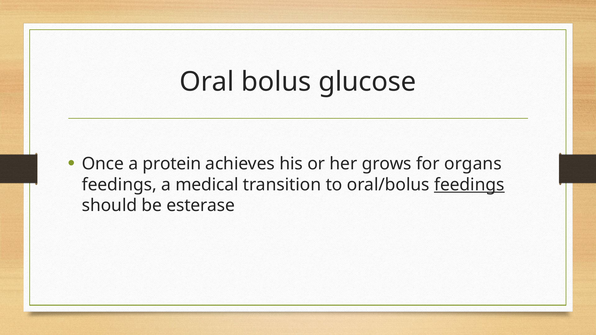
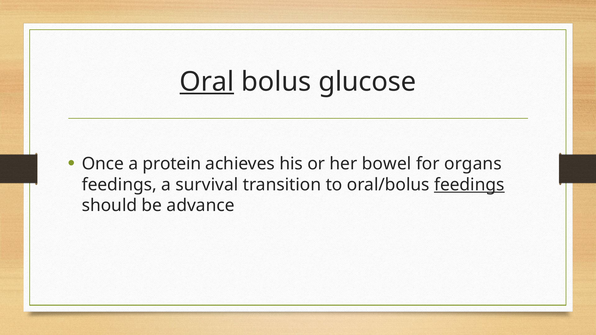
Oral underline: none -> present (207, 82)
grows: grows -> bowel (387, 164)
medical: medical -> survival (207, 185)
esterase: esterase -> advance (201, 206)
